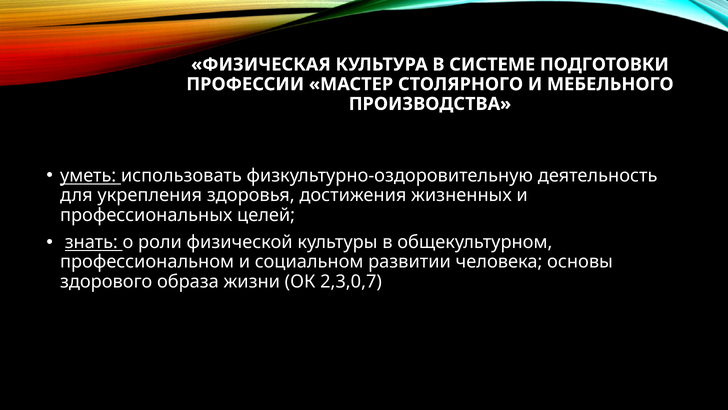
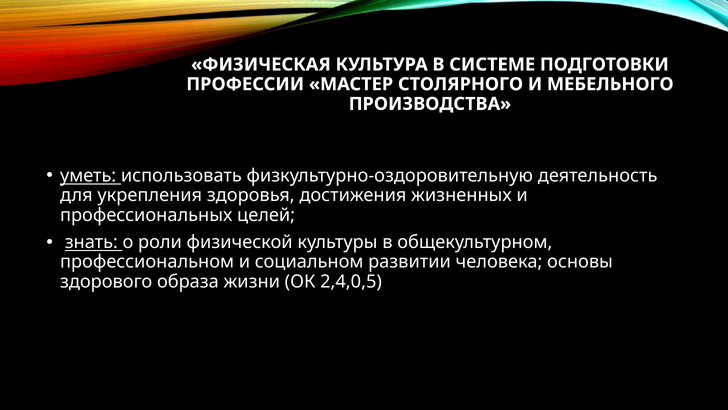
2,3,0,7: 2,3,0,7 -> 2,4,0,5 (351, 281)
